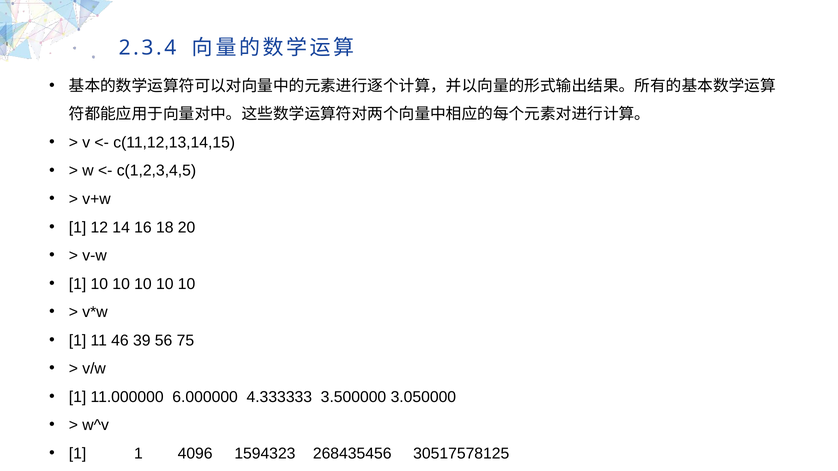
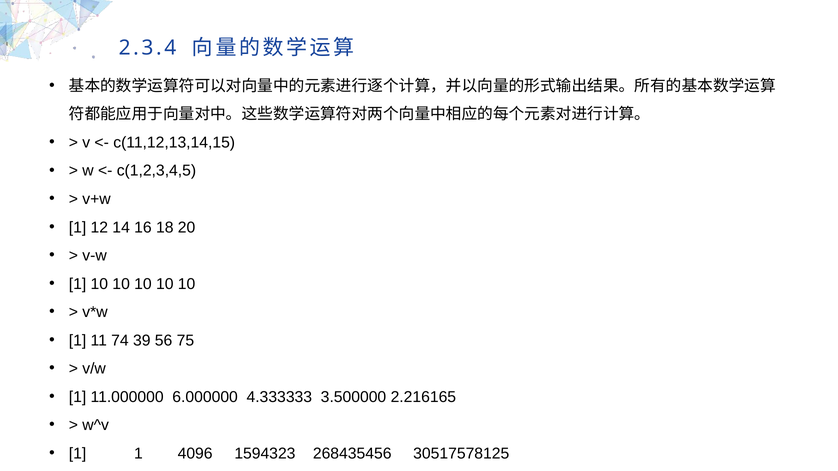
46: 46 -> 74 (120, 341)
3.050000: 3.050000 -> 2.216165 (423, 397)
